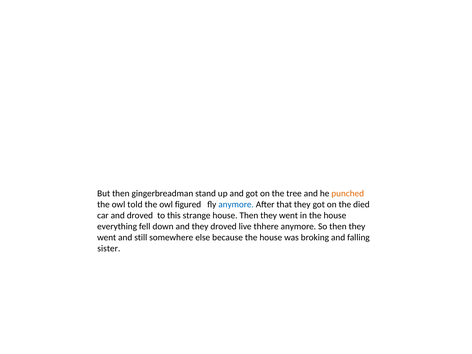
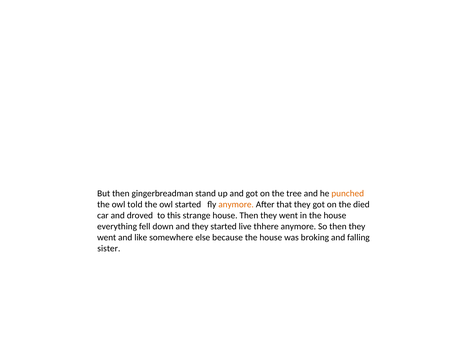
owl figured: figured -> started (188, 204)
anymore colour: blue -> orange (236, 204)
they droved: droved -> started (224, 226)
still: still -> like (141, 237)
